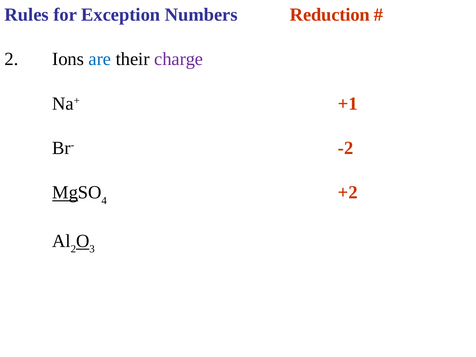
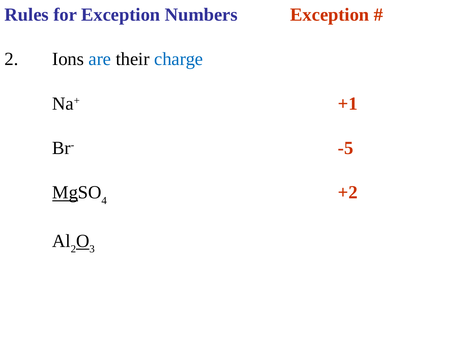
Numbers Reduction: Reduction -> Exception (330, 15)
charge colour: purple -> blue (179, 59)
-2: -2 -> -5 (346, 148)
